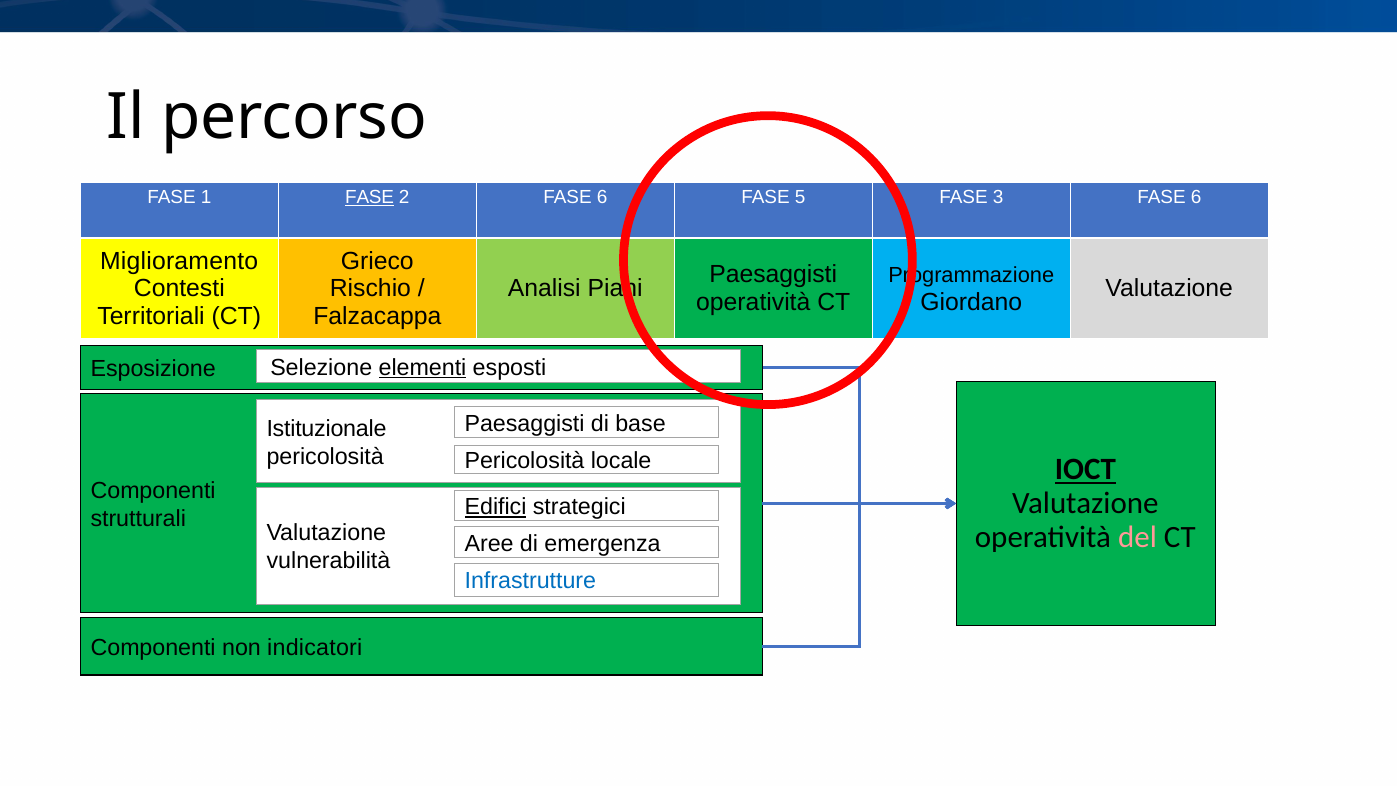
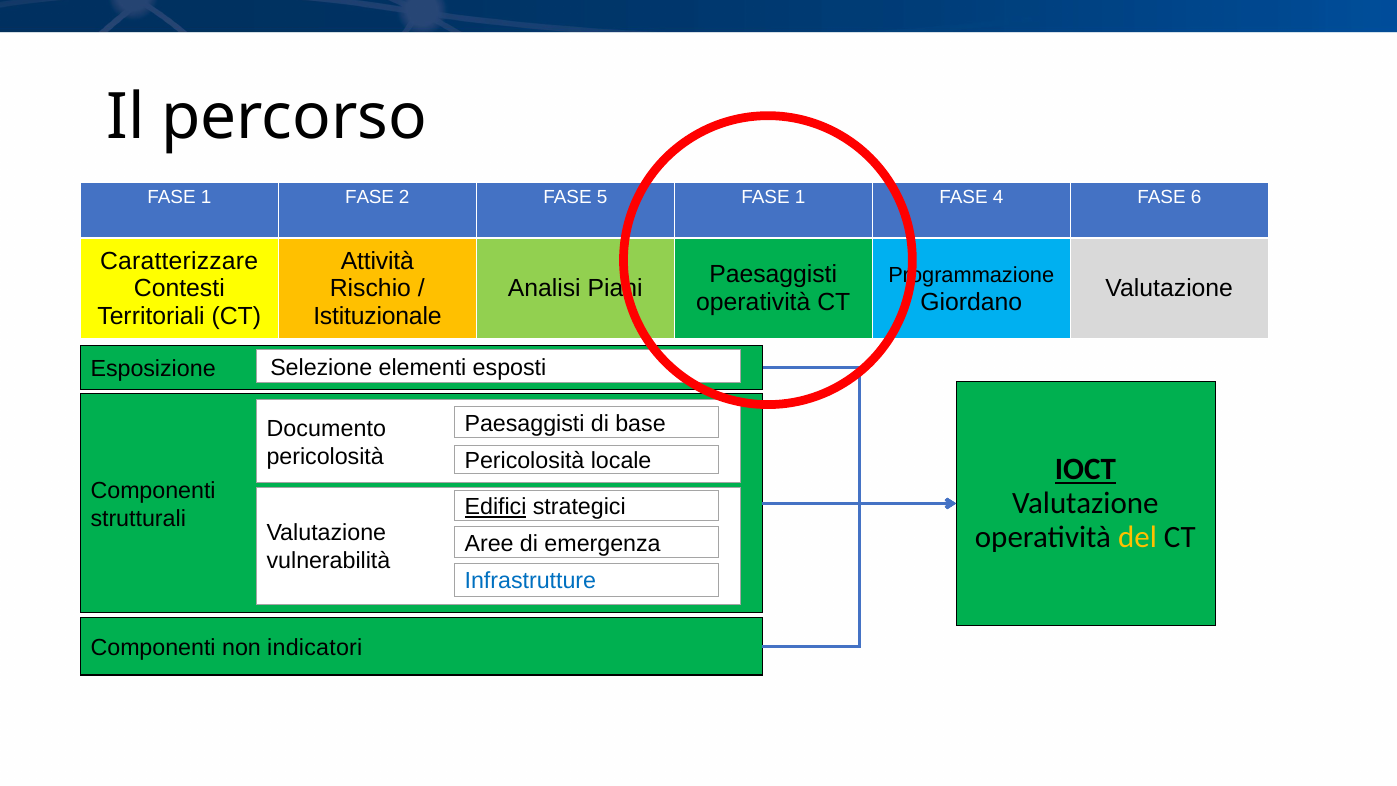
FASE underline: present -> none (370, 198)
2 FASE 6: 6 -> 5 (602, 198)
5: 5 -> 1 (800, 198)
3: 3 -> 4 (998, 198)
Miglioramento: Miglioramento -> Caratterizzare (179, 261)
Grieco: Grieco -> Attività (377, 261)
Falzacappa: Falzacappa -> Istituzionale (377, 316)
elementi underline: present -> none (422, 368)
Istituzionale: Istituzionale -> Documento (326, 428)
del colour: pink -> yellow (1137, 537)
